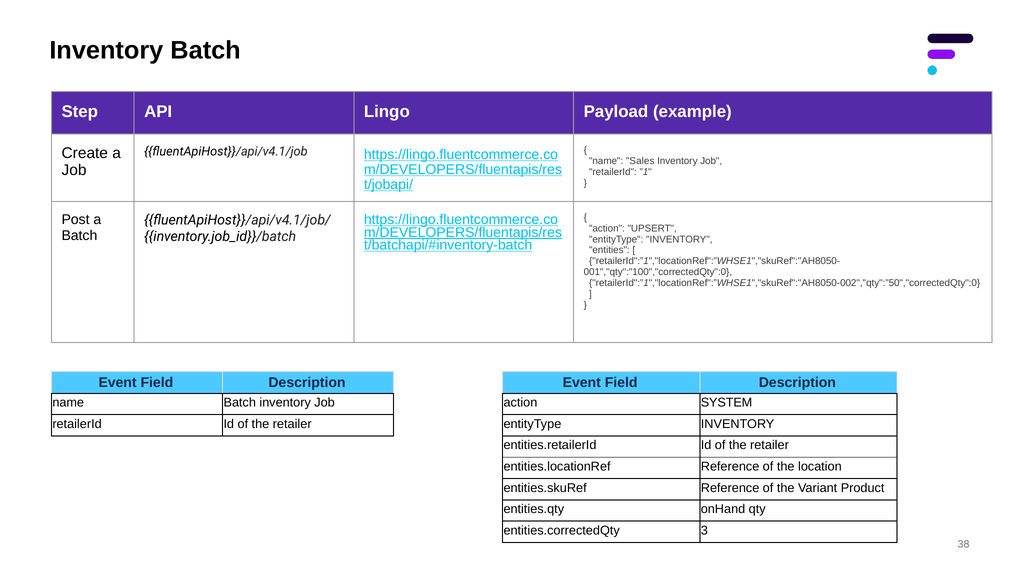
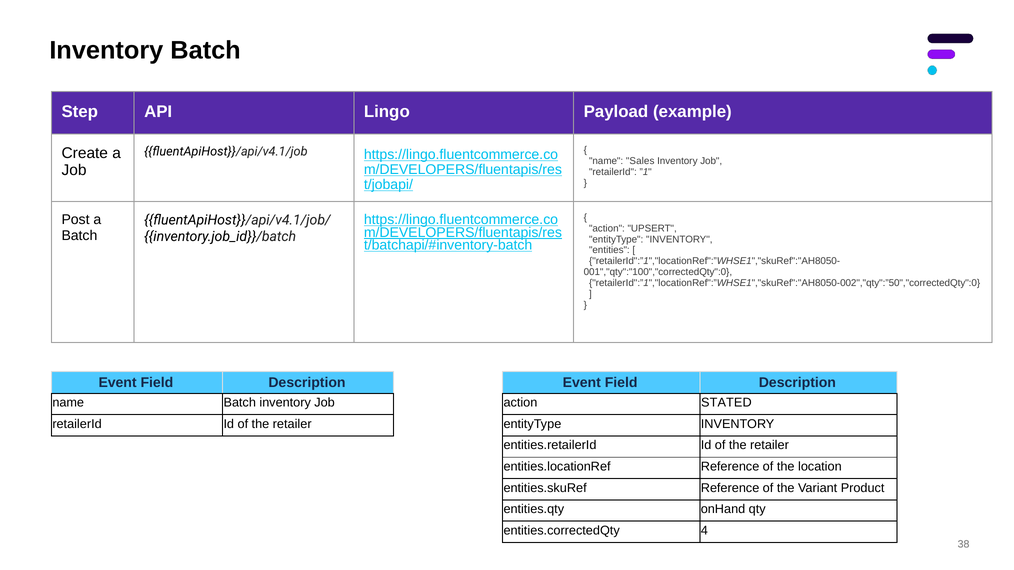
SYSTEM: SYSTEM -> STATED (726, 403)
3: 3 -> 4 (704, 531)
